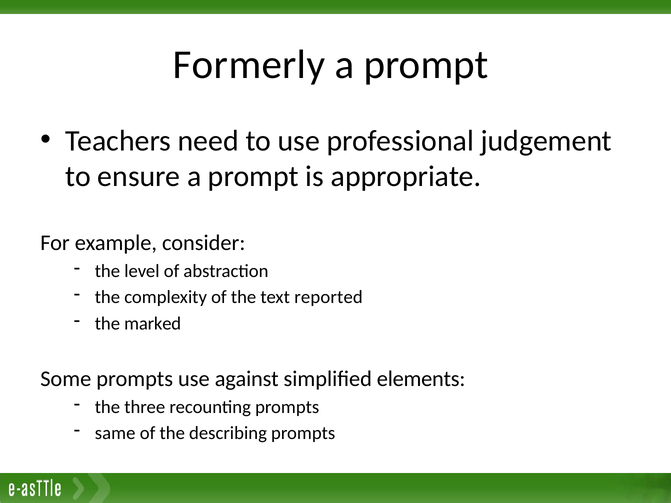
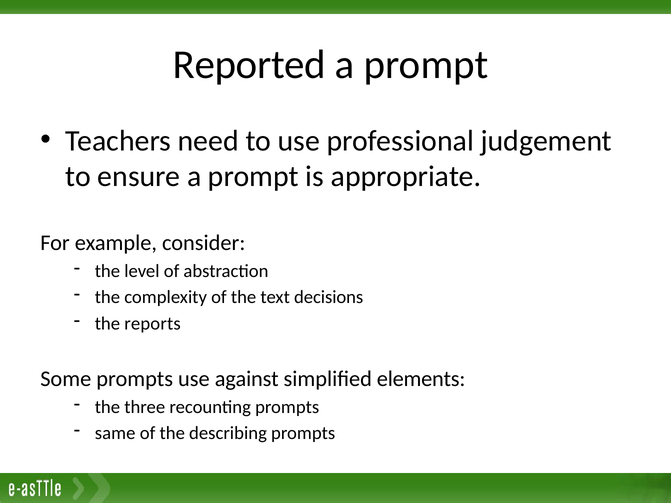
Formerly: Formerly -> Reported (249, 65)
reported: reported -> decisions (329, 297)
marked: marked -> reports (153, 324)
